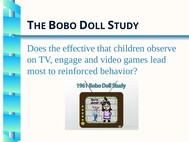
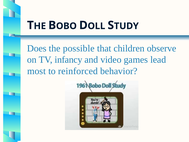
effective: effective -> possible (79, 48)
engage: engage -> infancy (68, 60)
